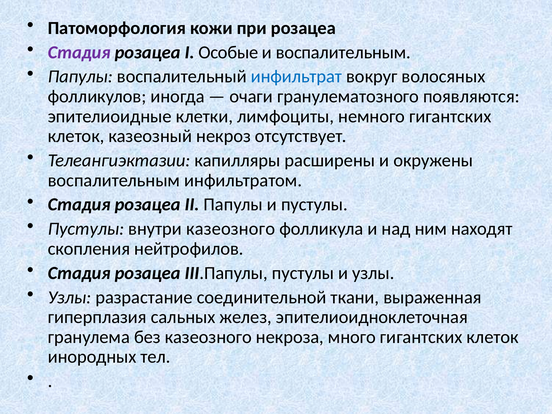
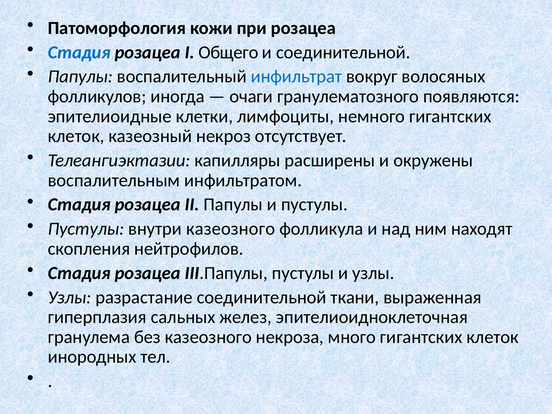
Стадия colour: purple -> blue (79, 52)
Особые: Особые -> Общего (228, 52)
и воспалительным: воспалительным -> соединительной (343, 52)
